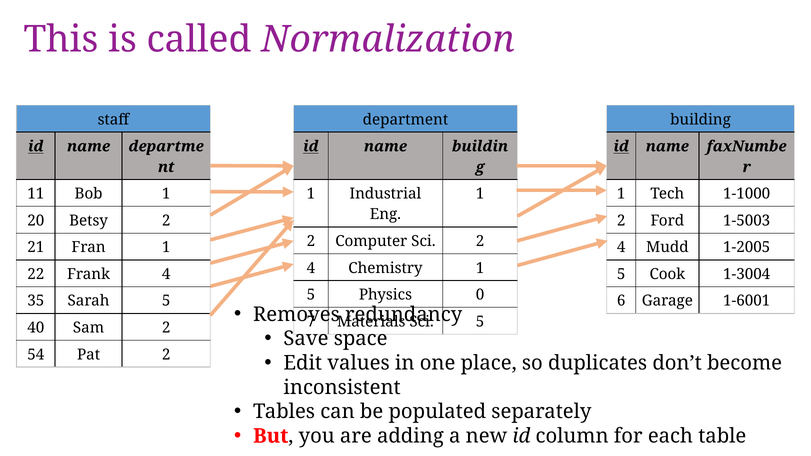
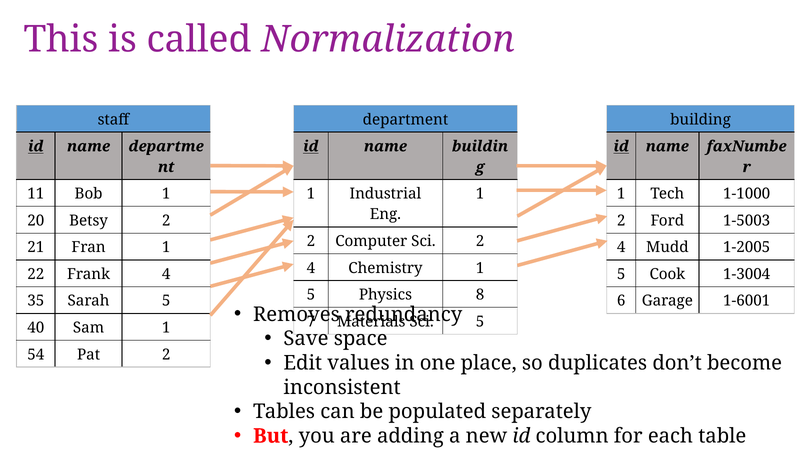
0: 0 -> 8 (480, 295)
Sam 2: 2 -> 1 (166, 328)
